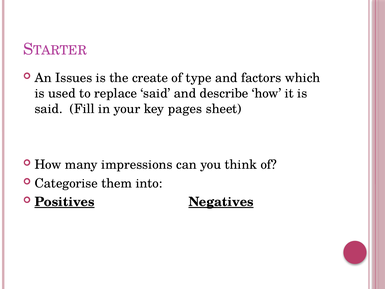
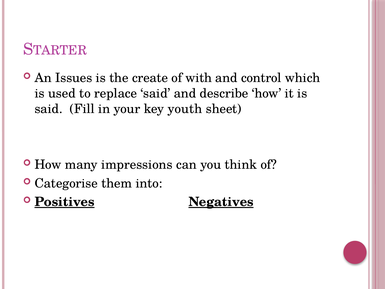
type: type -> with (199, 78)
factors: factors -> control (261, 78)
pages: pages -> youth (185, 109)
